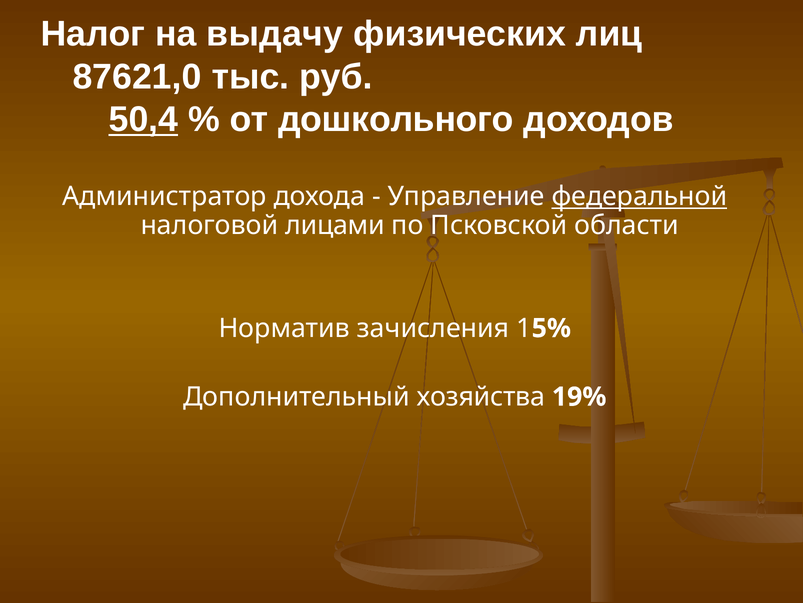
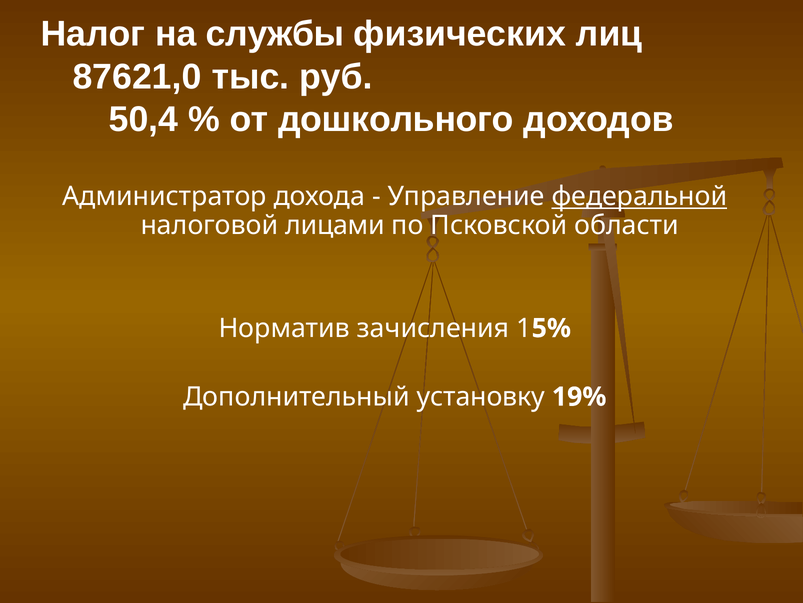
выдачу: выдачу -> службы (275, 34)
50,4 underline: present -> none (143, 119)
хозяйства: хозяйства -> установку (481, 396)
